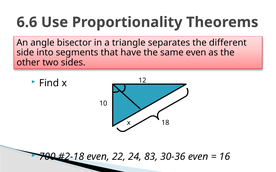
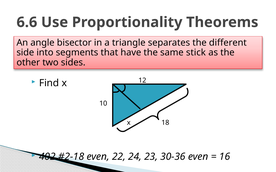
same even: even -> stick (196, 53)
700: 700 -> 402 (47, 157)
83: 83 -> 23 (151, 157)
